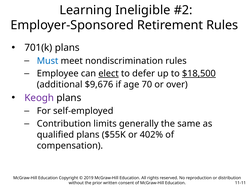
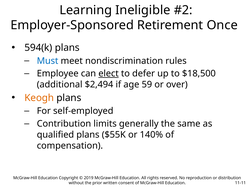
Retirement Rules: Rules -> Once (222, 25)
701(k: 701(k -> 594(k (38, 48)
$18,500 underline: present -> none (199, 74)
$9,676: $9,676 -> $2,494 (99, 85)
70: 70 -> 59 (147, 85)
Keogh colour: purple -> orange (39, 98)
402%: 402% -> 140% (151, 135)
